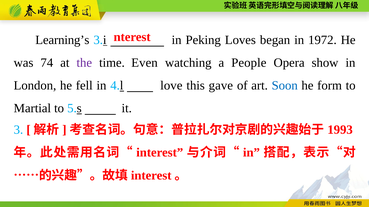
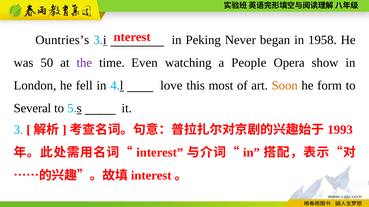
Learning’s: Learning’s -> Ountries’s (62, 40)
Loves: Loves -> Never (240, 40)
1972: 1972 -> 1958 (322, 40)
74: 74 -> 50 (47, 63)
gave: gave -> most (221, 86)
Soon colour: blue -> orange (285, 86)
Martial: Martial -> Several (32, 109)
